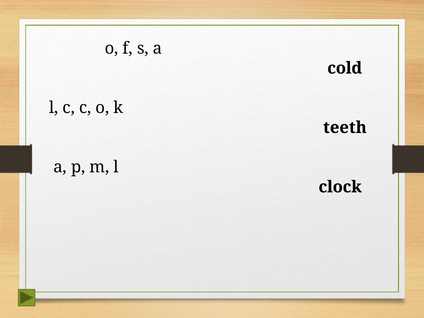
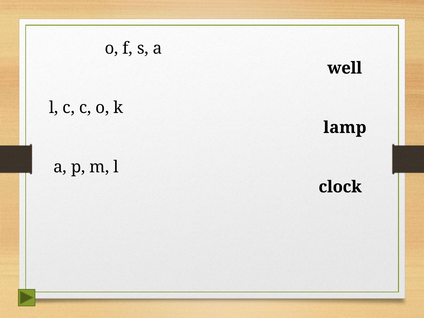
cold: cold -> well (345, 68)
teeth: teeth -> lamp (345, 128)
